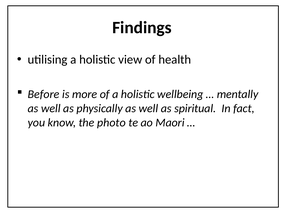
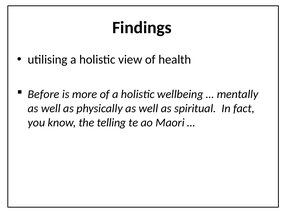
photo: photo -> telling (111, 123)
